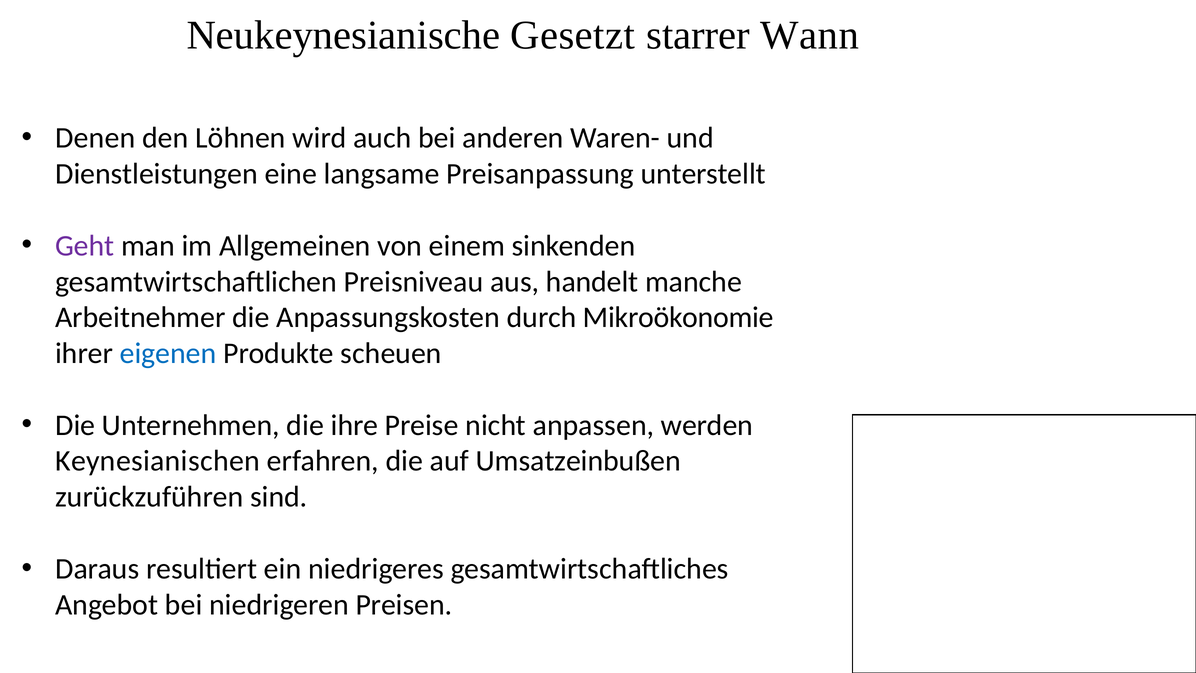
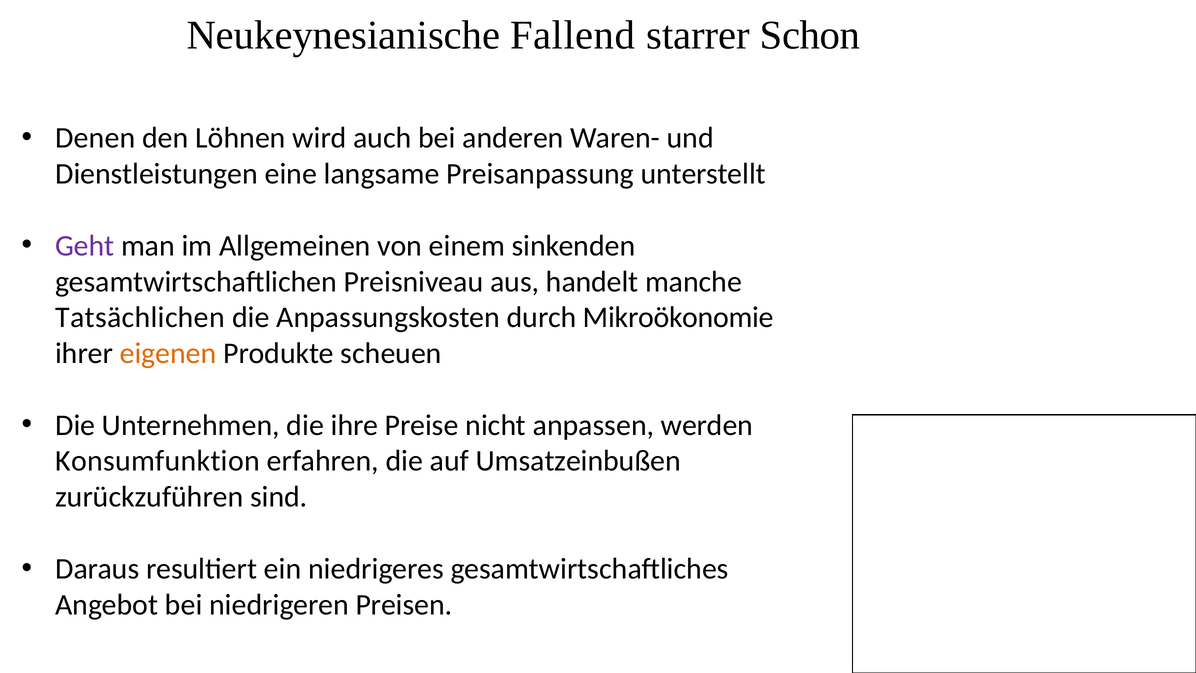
Gesetzt: Gesetzt -> Fallend (573, 35)
Wann: Wann -> Schon (810, 35)
Arbeitnehmer: Arbeitnehmer -> Tatsächlichen (140, 317)
eigenen colour: blue -> orange (168, 353)
Keynesianischen: Keynesianischen -> Konsumfunktion (158, 461)
